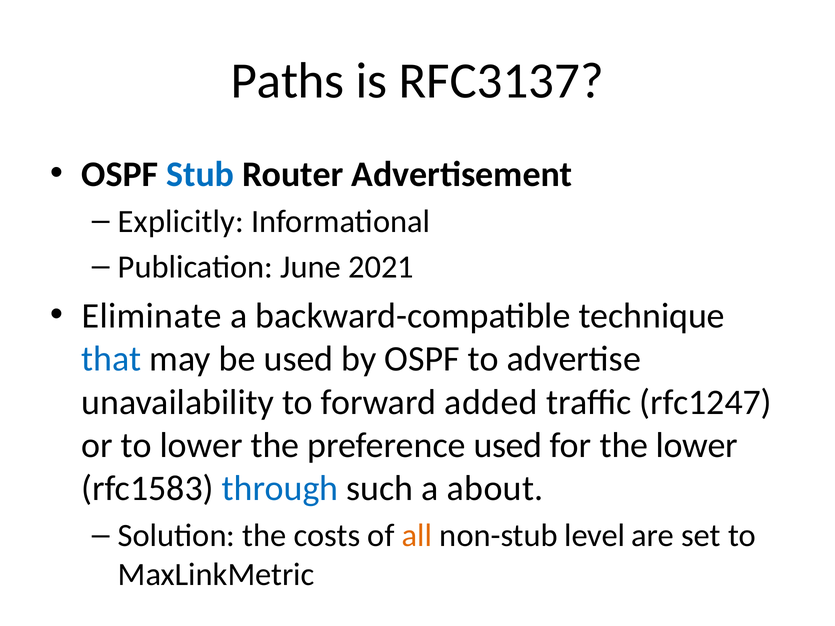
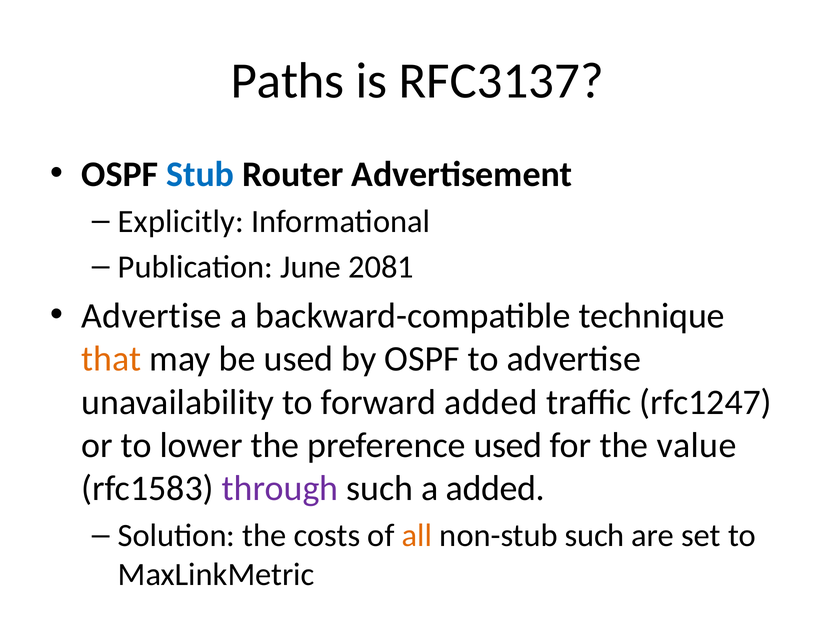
2021: 2021 -> 2081 (381, 267)
Eliminate: Eliminate -> Advertise (152, 316)
that colour: blue -> orange (111, 359)
the lower: lower -> value (697, 445)
through colour: blue -> purple (280, 489)
a about: about -> added (495, 489)
non-stub level: level -> such (595, 536)
